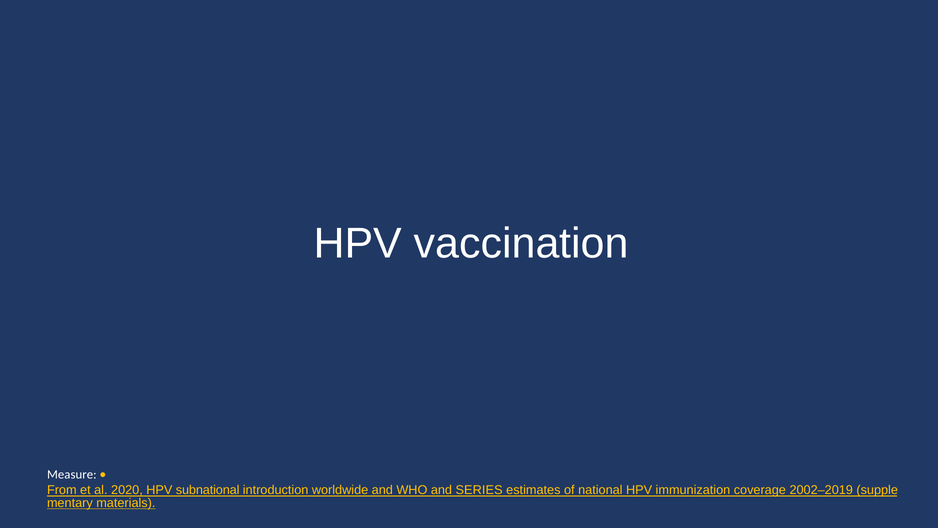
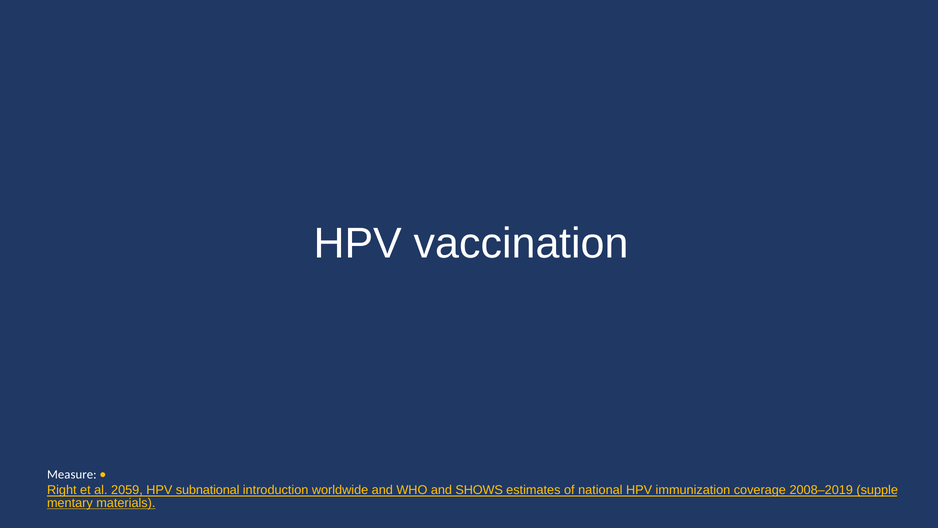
From: From -> Right (62, 490)
2020: 2020 -> 2059 (127, 490)
SERIES: SERIES -> SHOWS (479, 490)
2002–2019: 2002–2019 -> 2008–2019 (821, 490)
